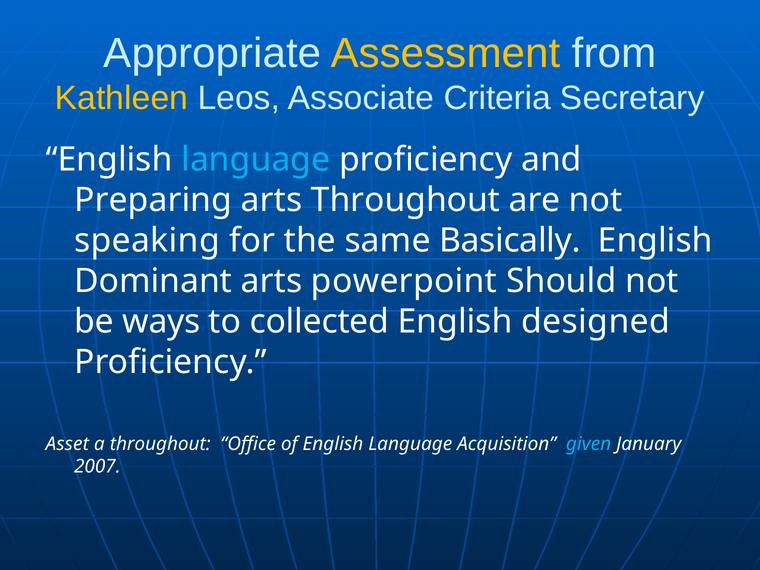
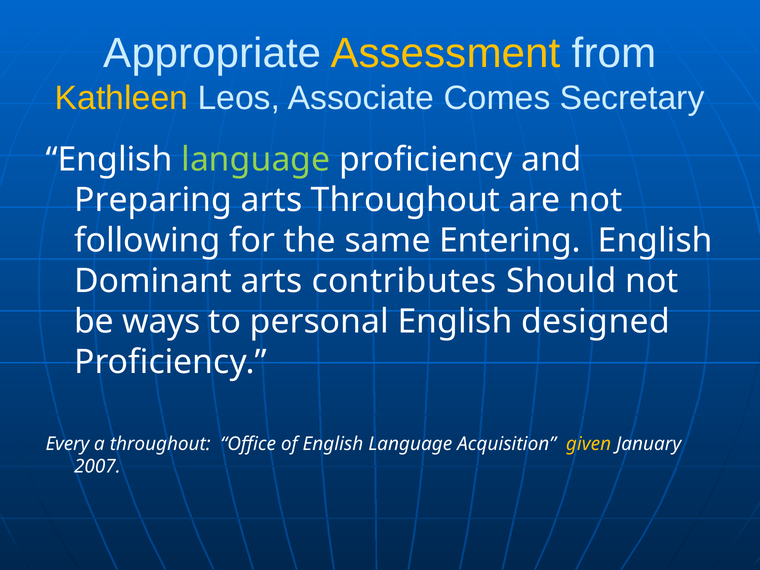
Criteria: Criteria -> Comes (497, 98)
language colour: light blue -> light green (256, 159)
speaking: speaking -> following (147, 241)
Basically: Basically -> Entering (510, 241)
powerpoint: powerpoint -> contributes (404, 281)
collected: collected -> personal (319, 322)
Asset: Asset -> Every (67, 444)
given colour: light blue -> yellow (589, 444)
